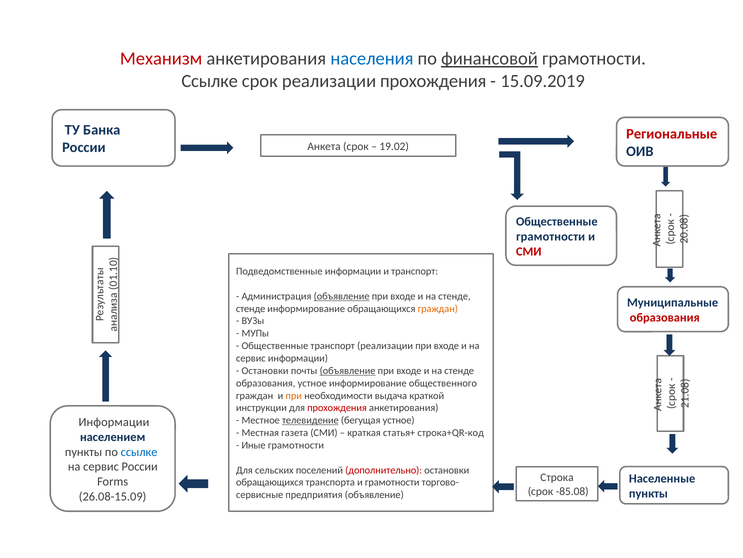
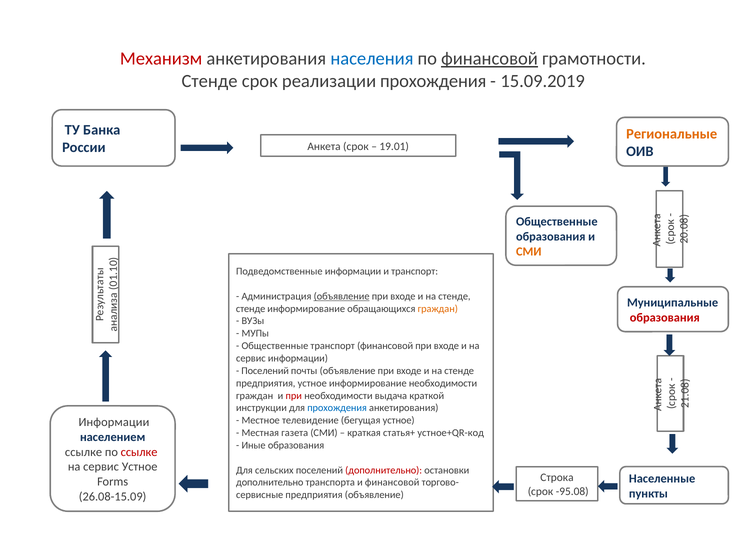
Ссылке: Ссылке -> Стенде (210, 81)
Региональные colour: red -> orange (672, 134)
19.02: 19.02 -> 19.01 (394, 146)
грамотности: грамотности -> образования (551, 236)
СМИ colour: red -> orange (529, 251)
транспорт реализации: реализации -> финансовой (385, 345)
Остановки: Остановки -> Поселений (265, 370)
объявление underline: present -> none (348, 370)
образования: образования -> предприятия (266, 383)
информирование общественного: общественного -> необходимости (443, 383)
при colour: orange -> red (294, 395)
прохождения colour: red -> blue (337, 407)
телевидение underline: present -> none (310, 420)
строка+QR-код: строка+QR-код -> устное+QR-код (451, 432)
Иные грамотности: грамотности -> образования (296, 445)
пункты: пункты -> ссылке (84, 451)
ссылке colour: blue -> red (139, 451)
сервис России: России -> Устное (140, 466)
обращающихся: обращающихся -> дополнительно (270, 482)
и грамотности: грамотности -> финансовой (392, 482)
-85.08: -85.08 -> -95.08 (572, 491)
